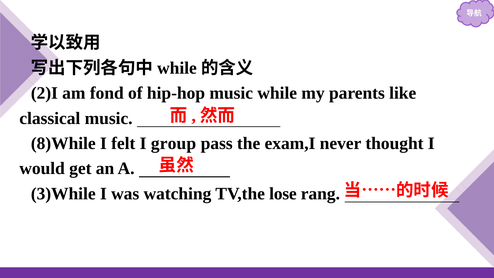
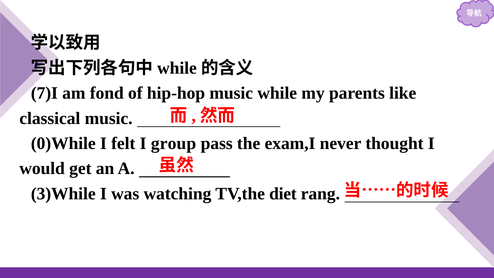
2)I: 2)I -> 7)I (44, 93)
8)While: 8)While -> 0)While (63, 143)
lose: lose -> diet (283, 193)
